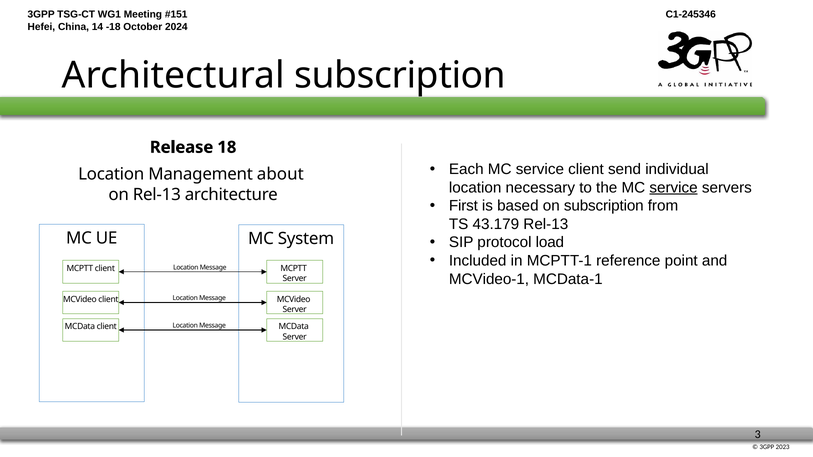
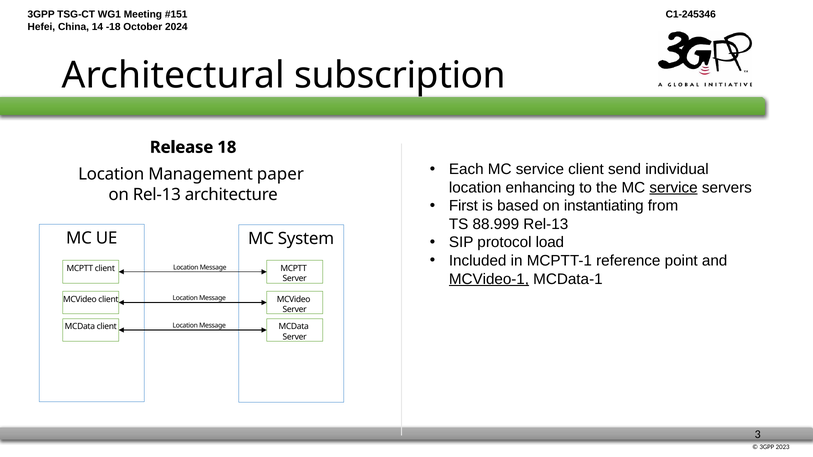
about: about -> paper (280, 174)
necessary: necessary -> enhancing (540, 188)
on subscription: subscription -> instantiating (604, 206)
43.179: 43.179 -> 88.999 (496, 224)
MCVideo-1 underline: none -> present (489, 279)
